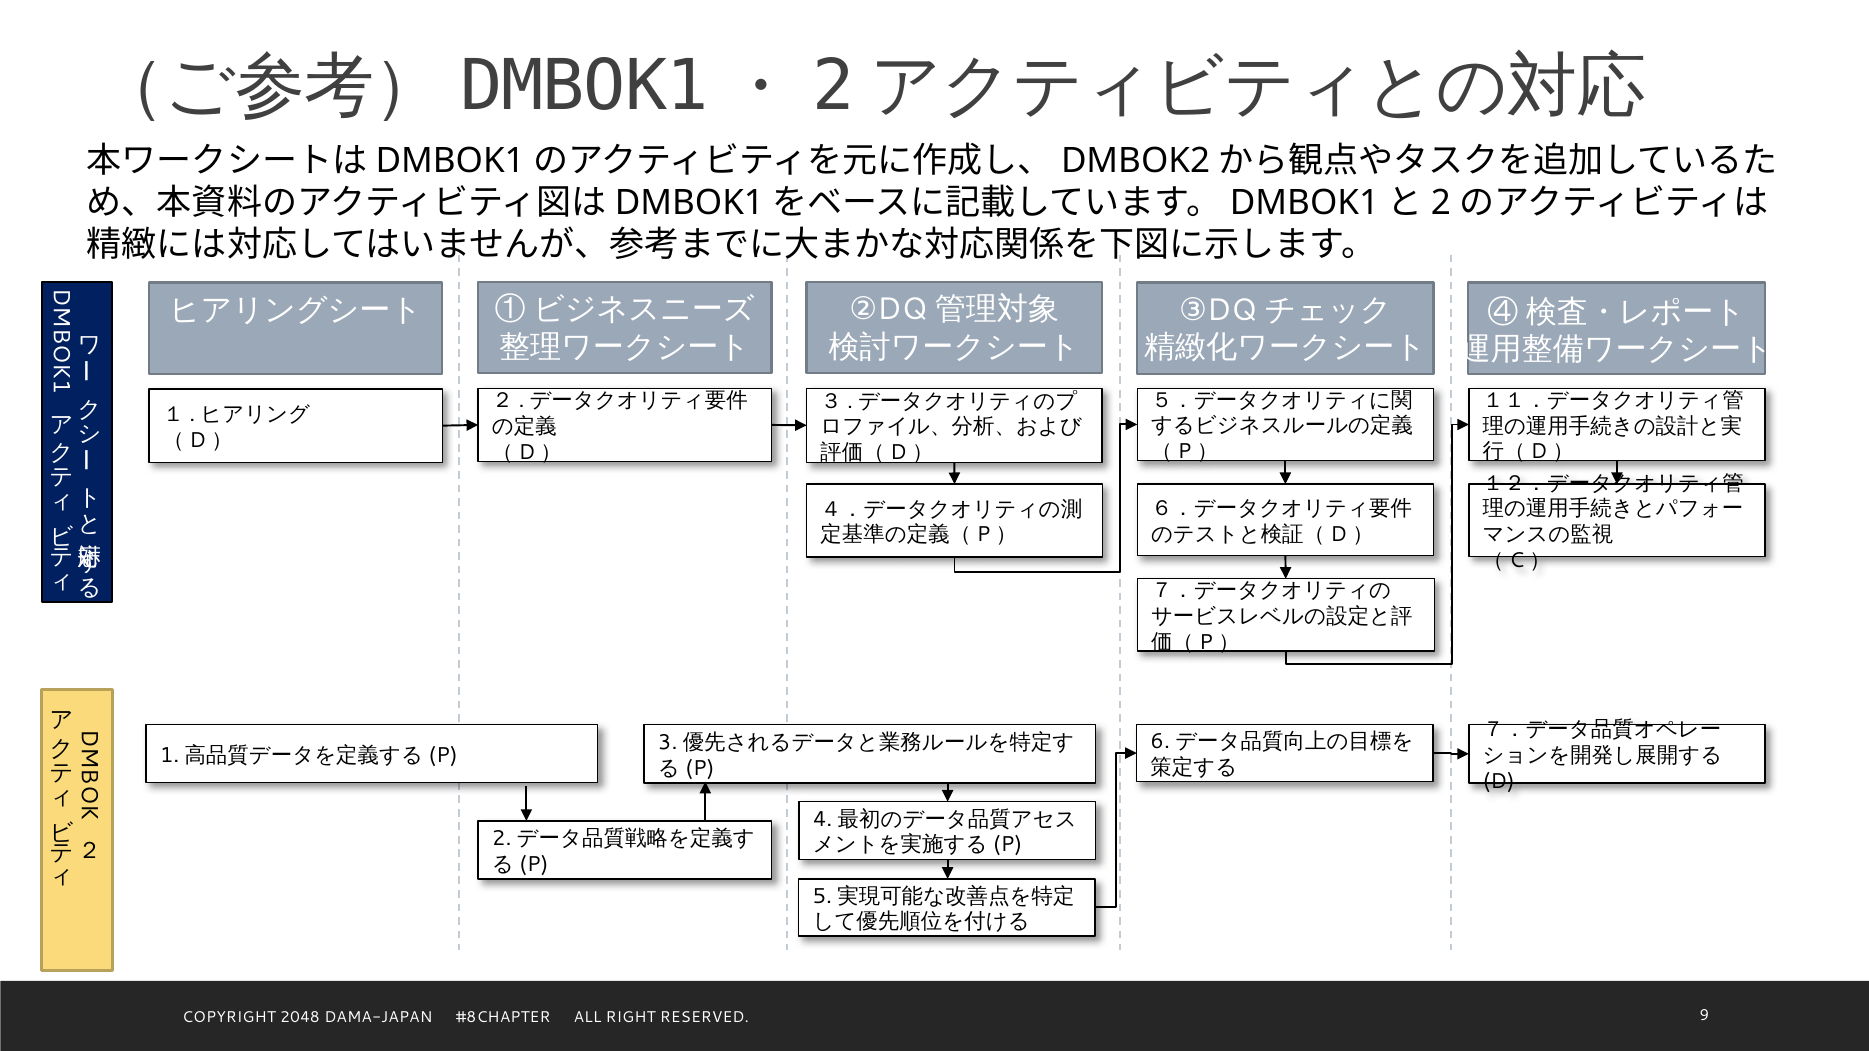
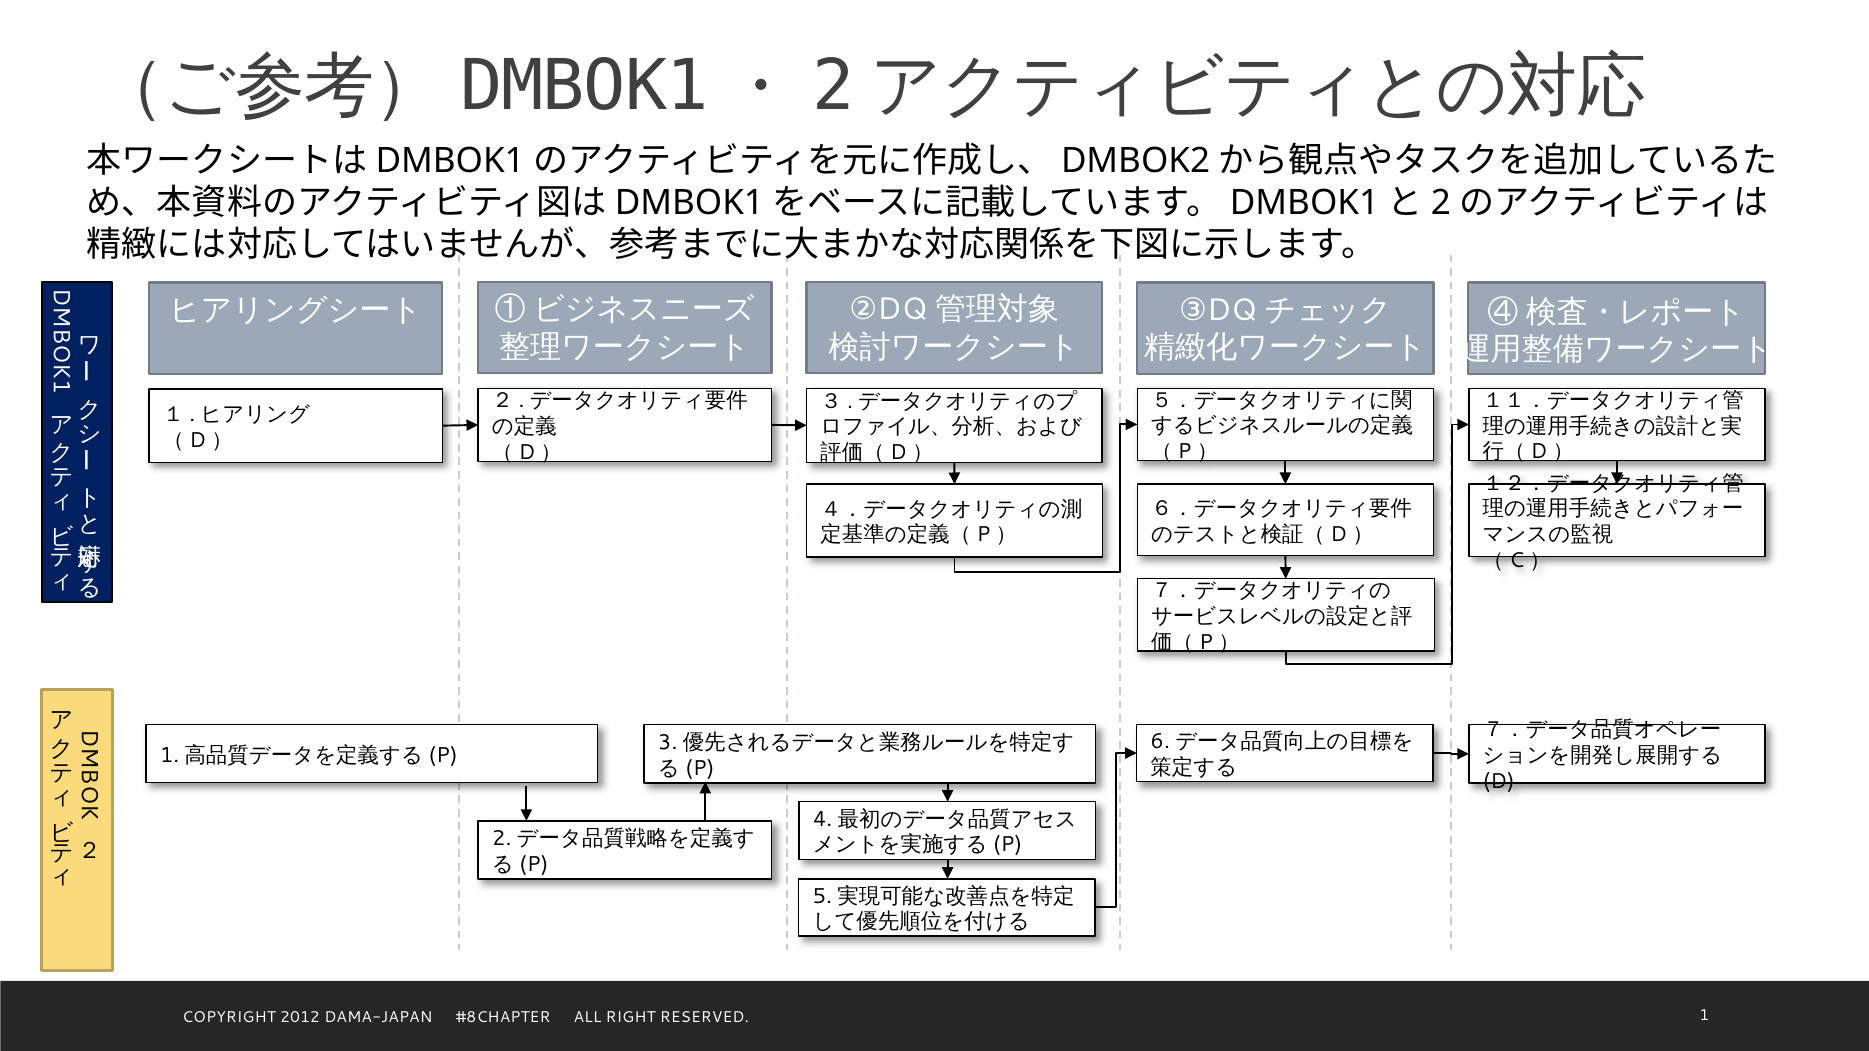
2048: 2048 -> 2012 (300, 1017)
RESERVED 9: 9 -> 1 (1704, 1016)
